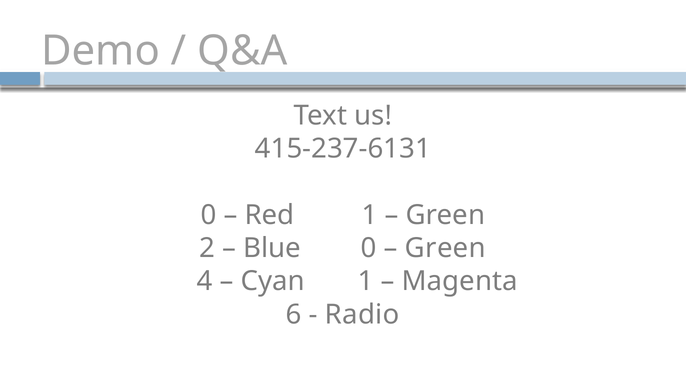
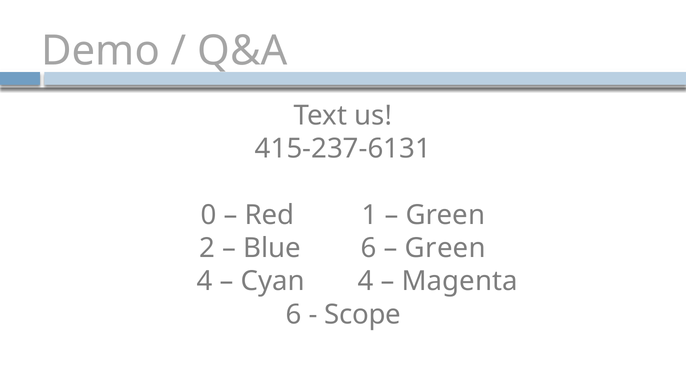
Blue 0: 0 -> 6 (368, 248)
Cyan 1: 1 -> 4 (366, 281)
Radio: Radio -> Scope (363, 314)
